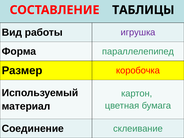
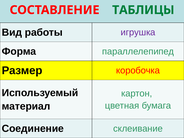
ТАБЛИЦЫ colour: black -> green (143, 10)
